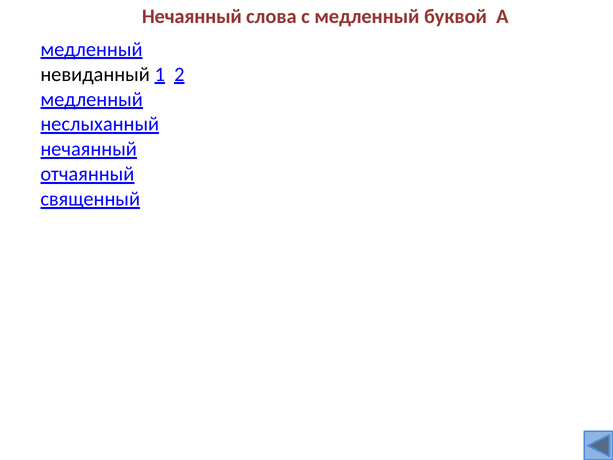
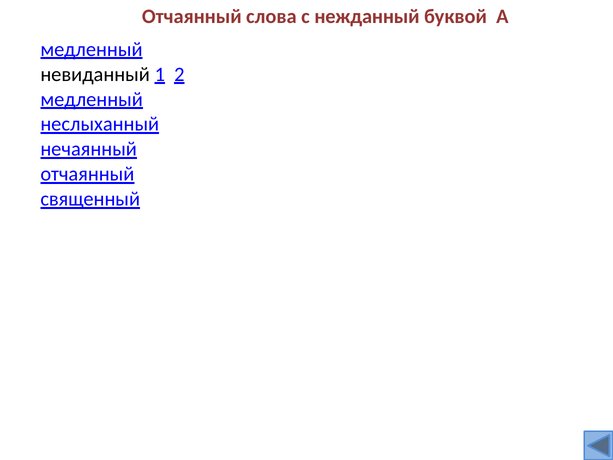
Нечаянный: Нечаянный -> Отчаянный (192, 17)
с медленный: медленный -> нежданный (367, 17)
